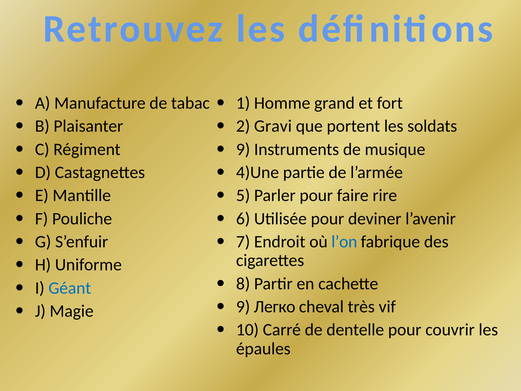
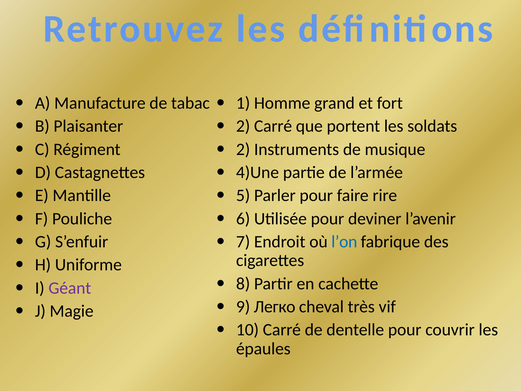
2 Gravi: Gravi -> Carré (273, 126)
9: 9 -> 2 (243, 149)
Géant colour: blue -> purple (70, 288)
